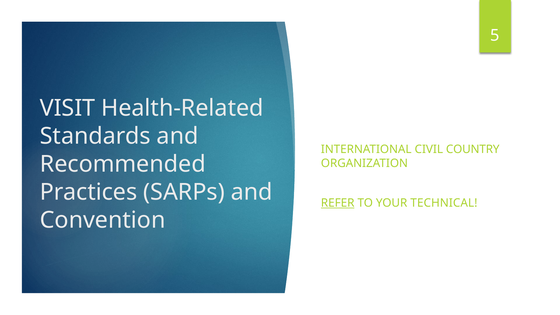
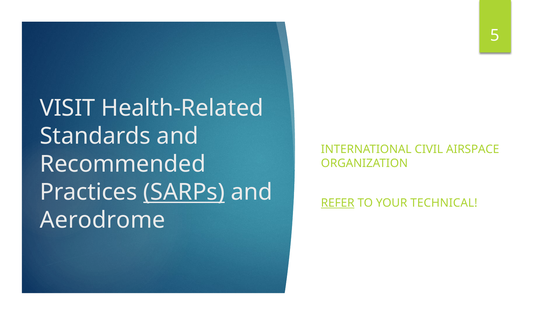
COUNTRY: COUNTRY -> AIRSPACE (473, 149)
SARPs underline: none -> present (184, 192)
Convention: Convention -> Aerodrome (103, 220)
